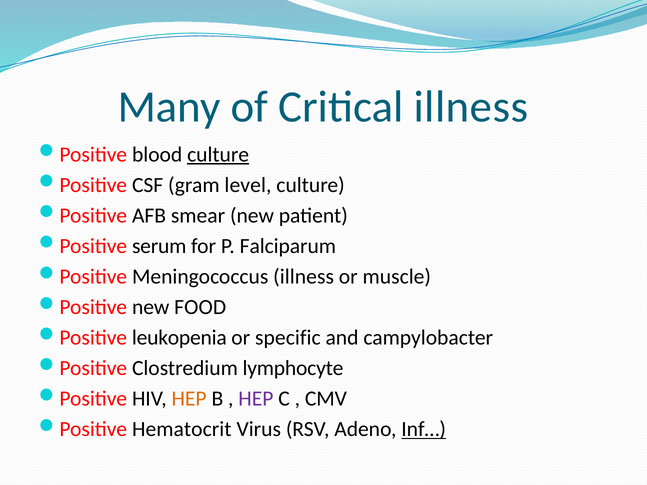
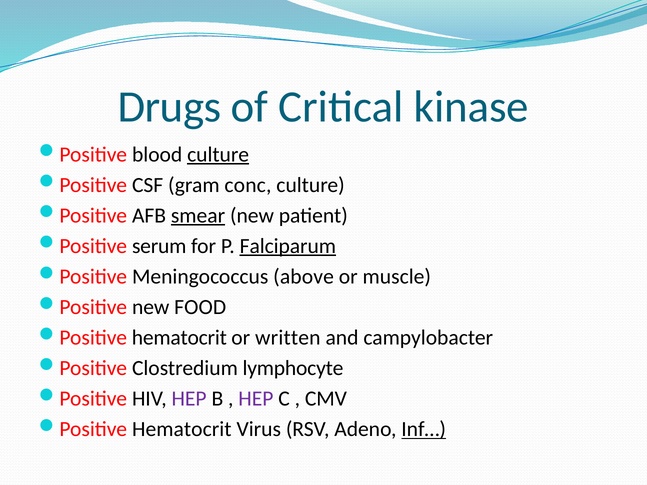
Many: Many -> Drugs (169, 107)
Critical illness: illness -> kinase (471, 107)
level: level -> conc (248, 185)
smear underline: none -> present (198, 216)
Falciparum underline: none -> present (288, 246)
Meningococcus illness: illness -> above (304, 277)
leukopenia: leukopenia -> hematocrit (179, 338)
specific: specific -> written (288, 338)
HEP colour: orange -> purple (189, 399)
